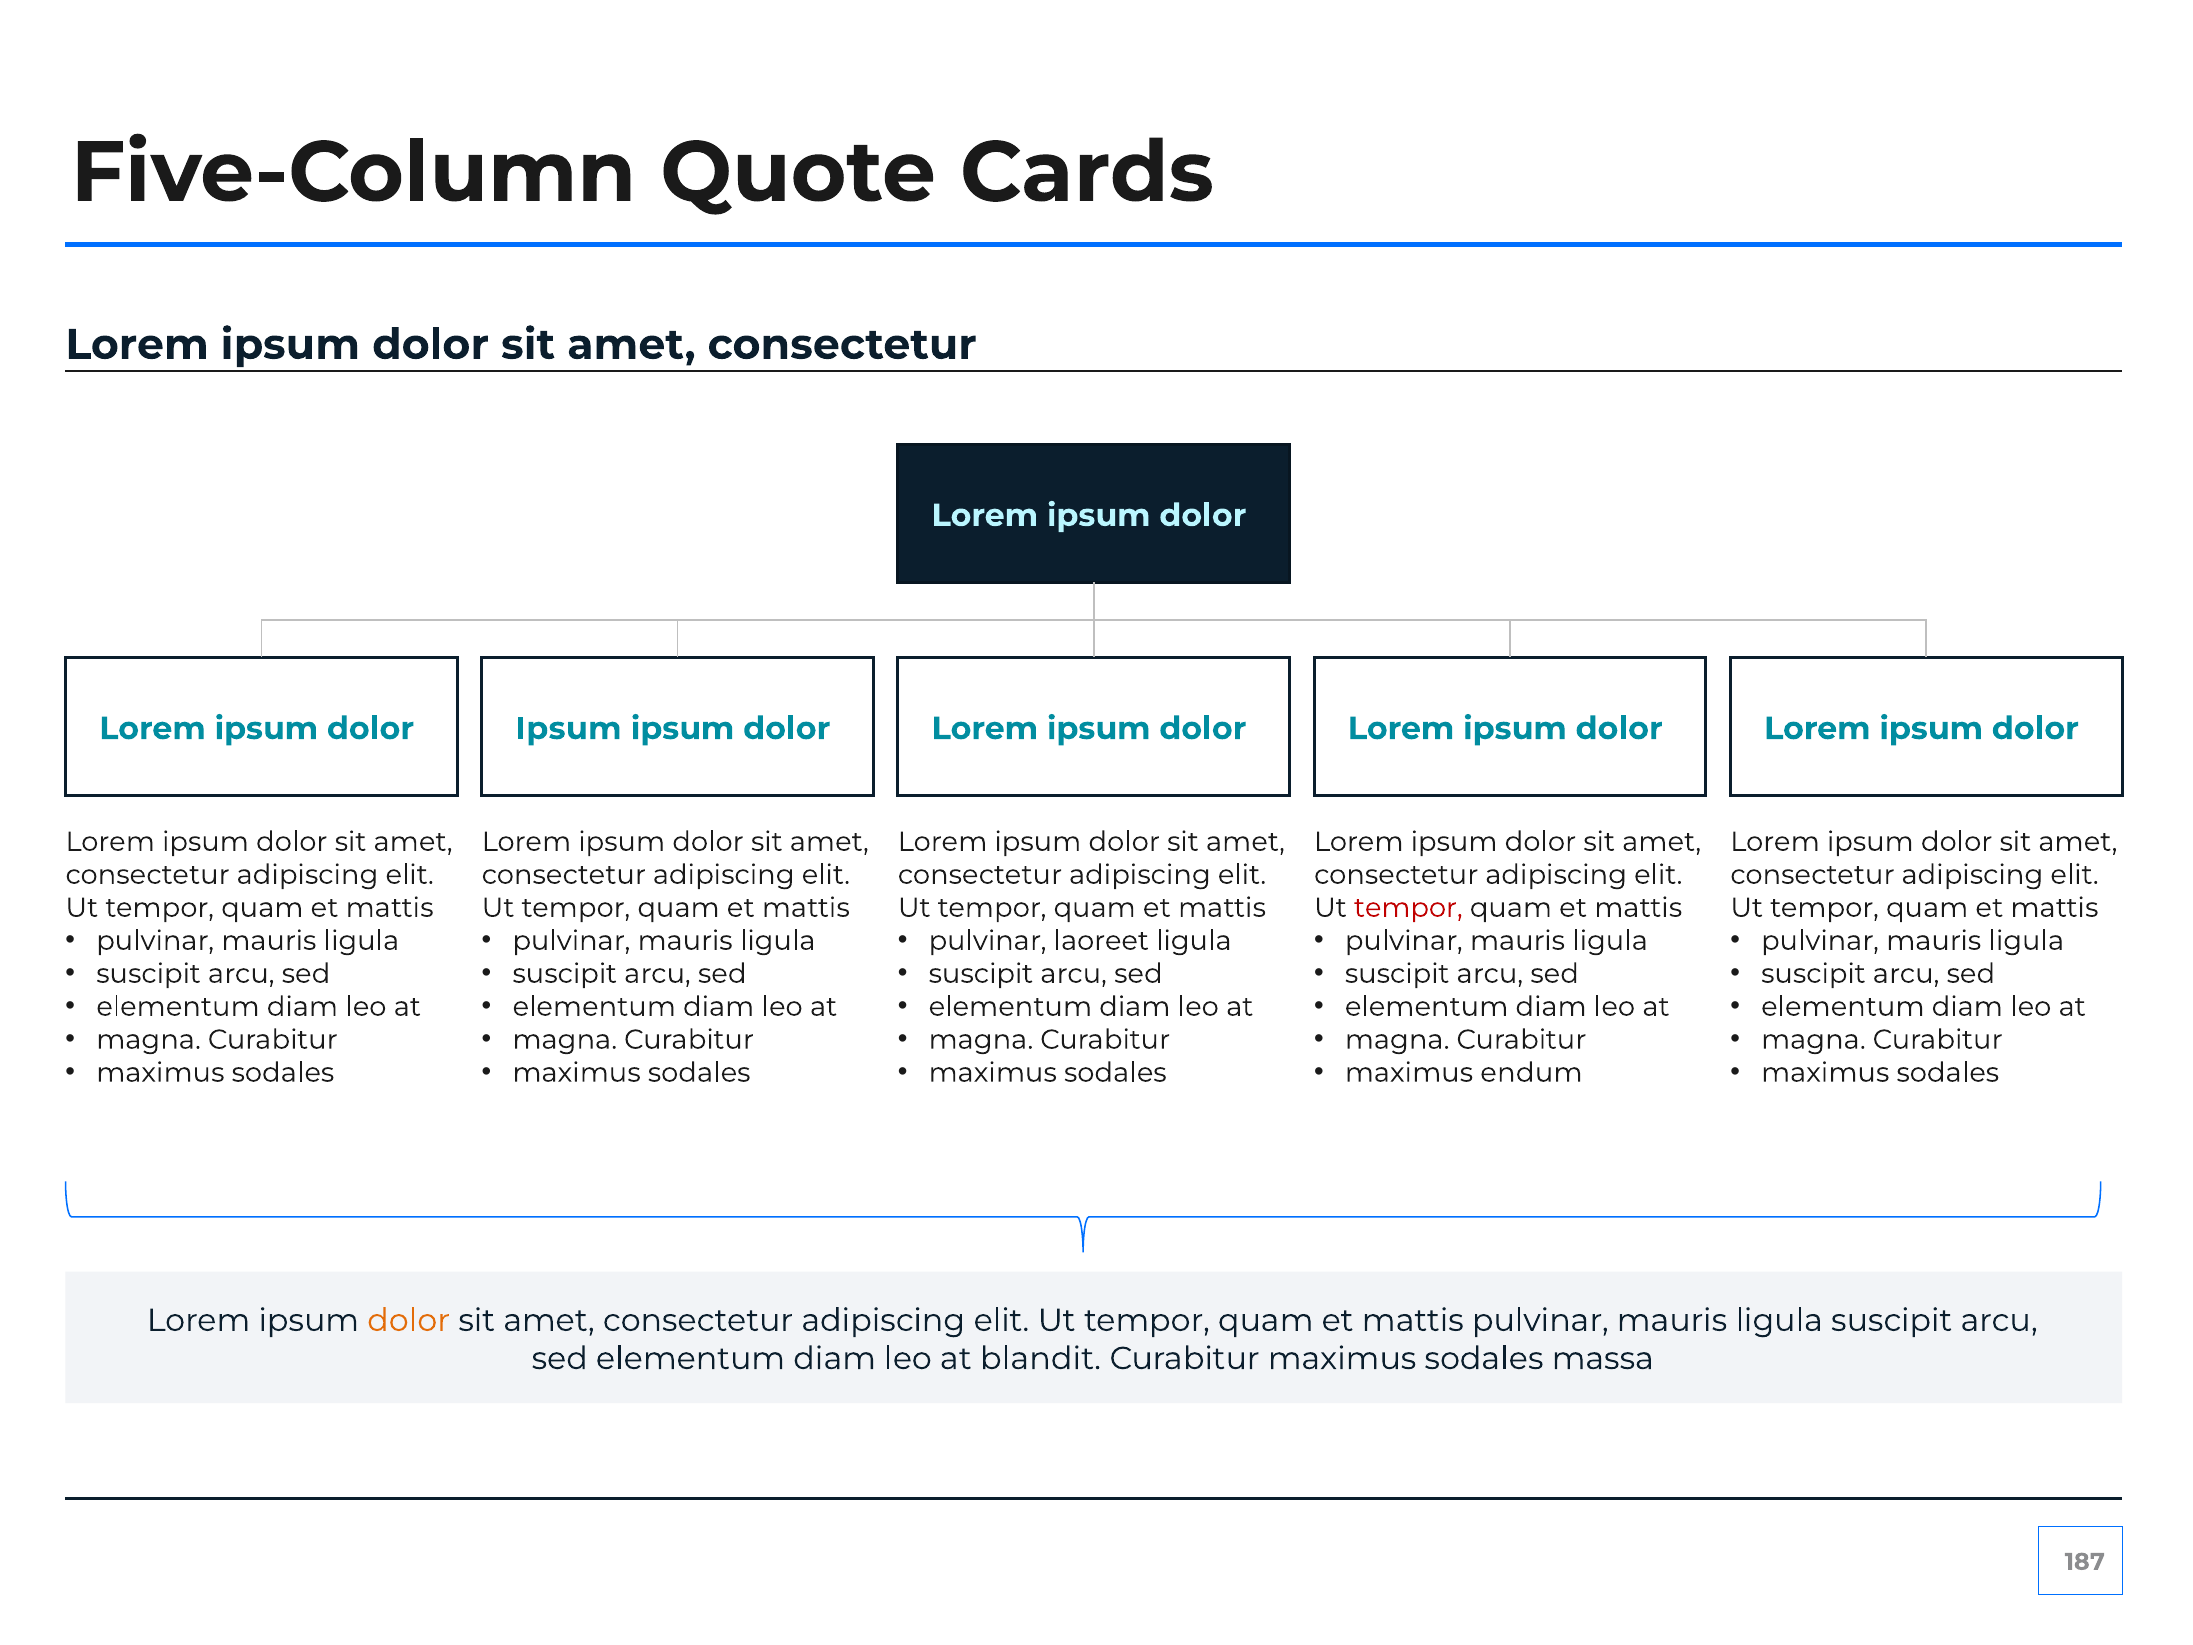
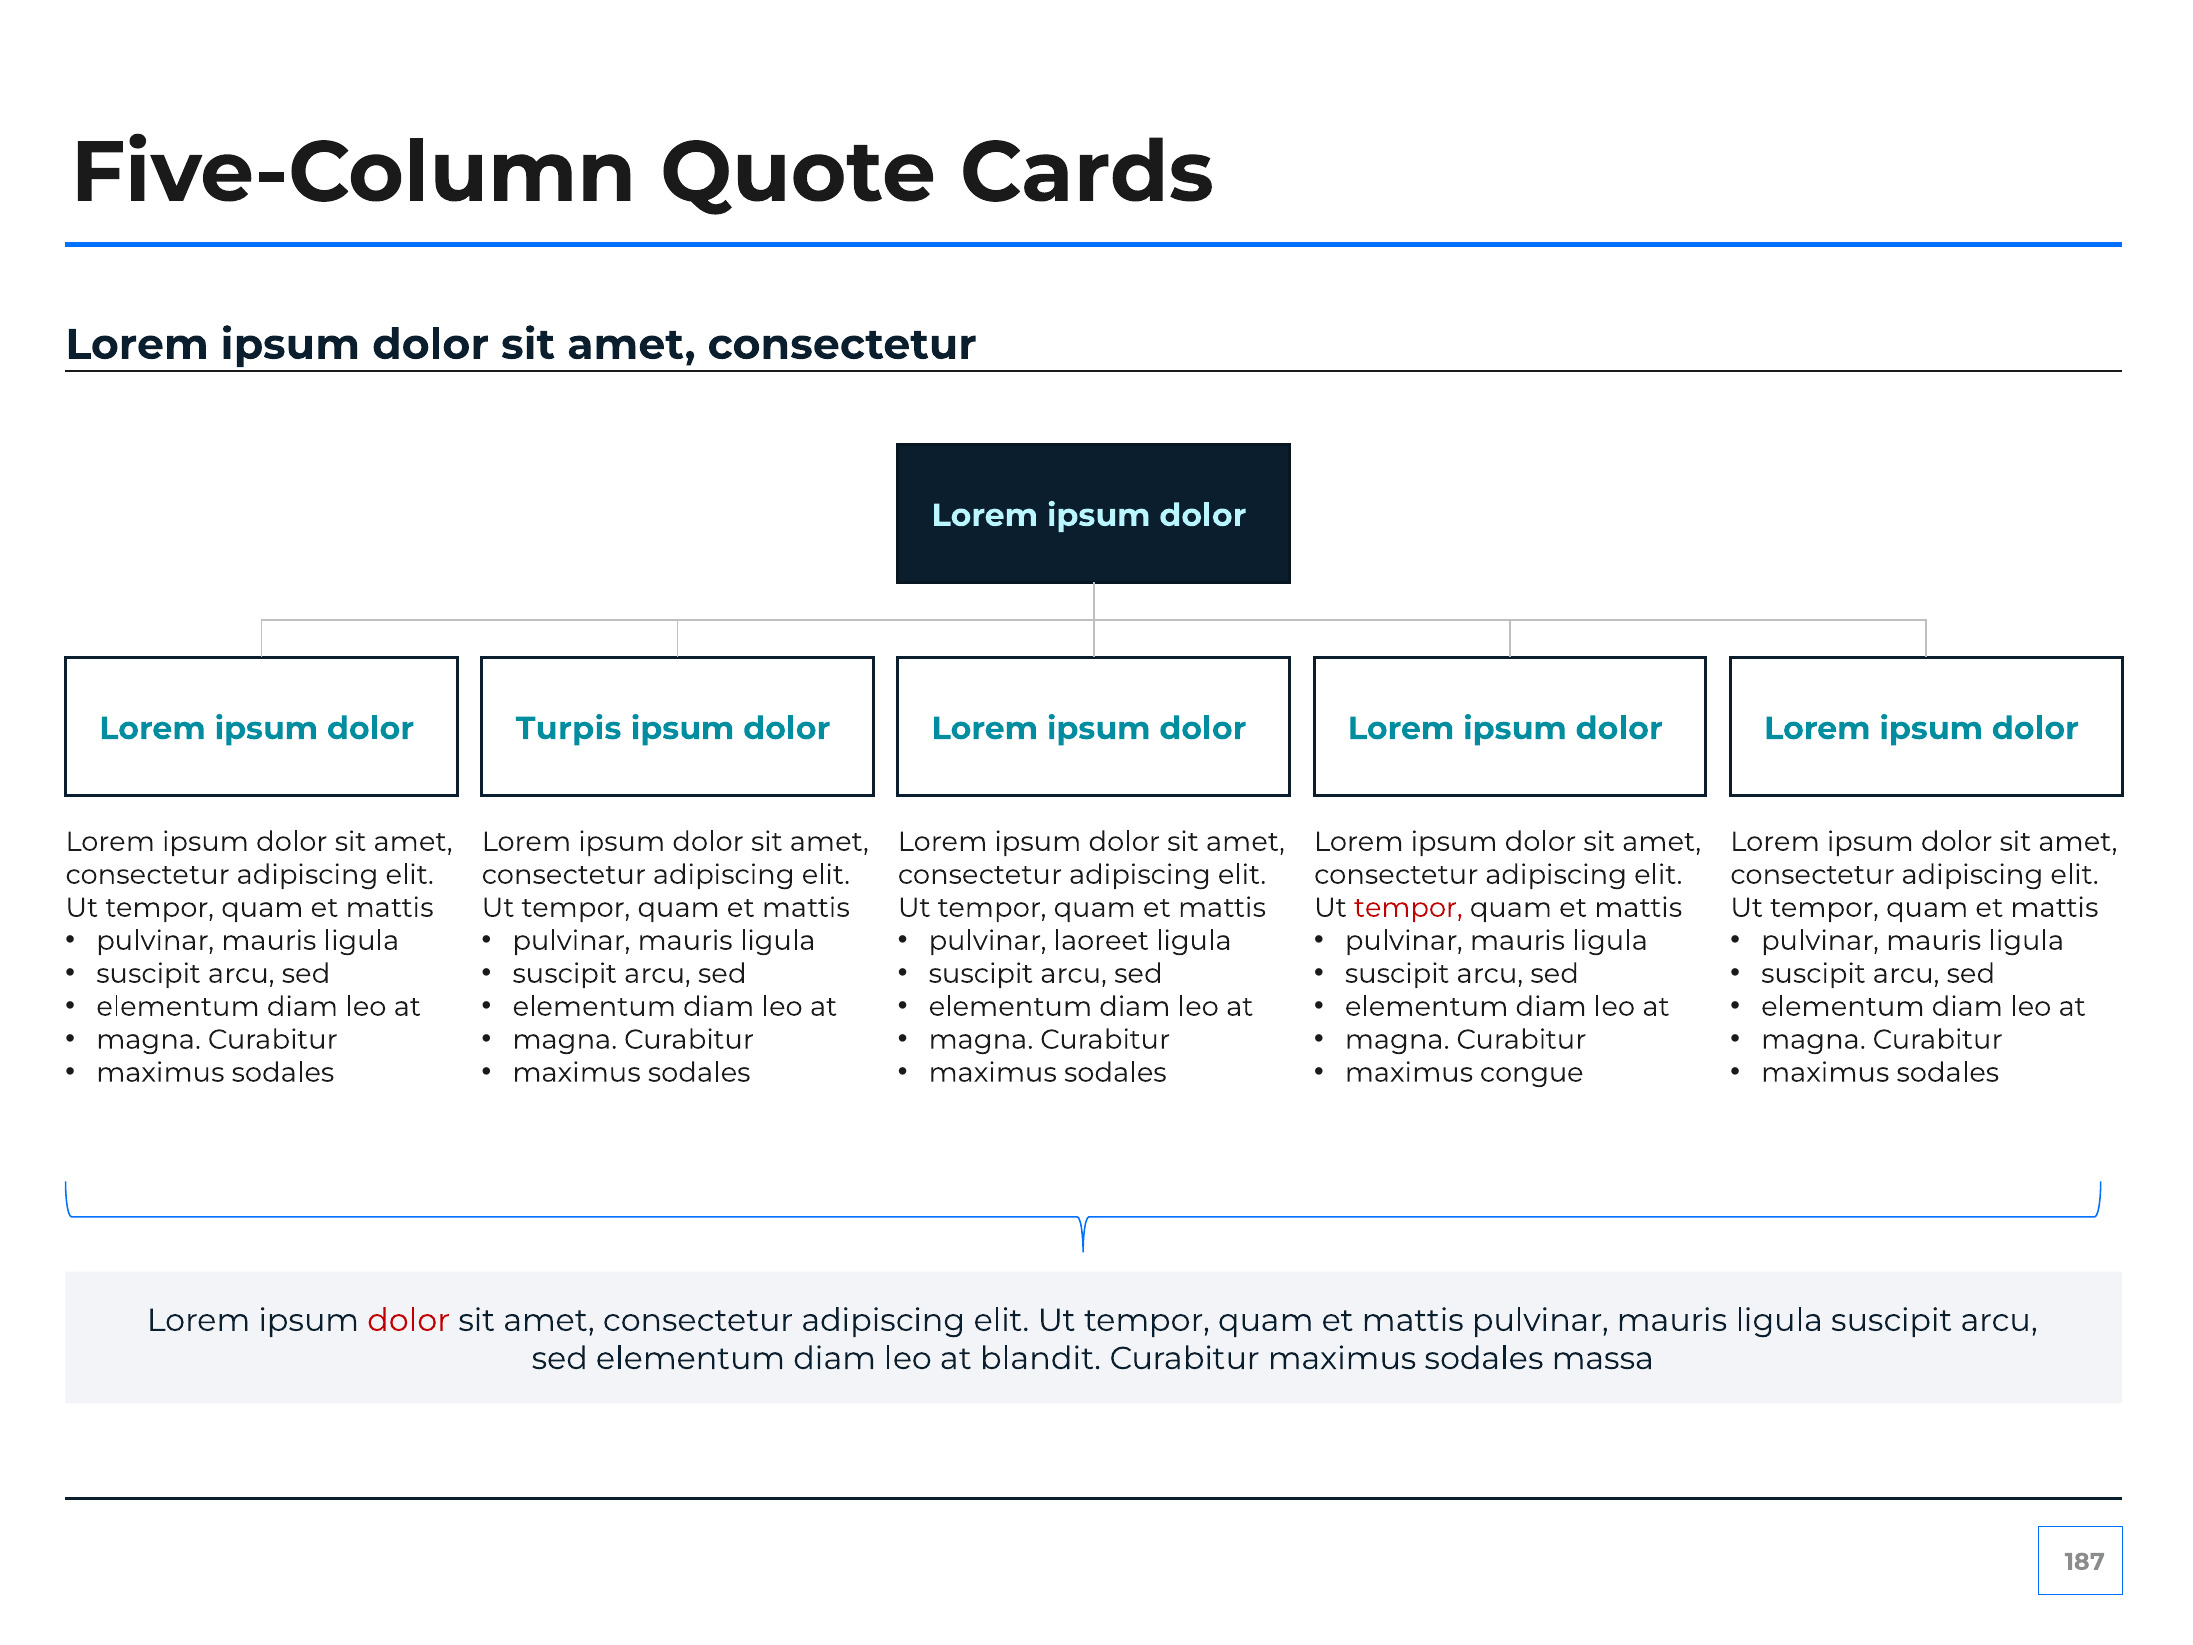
Ipsum: Ipsum -> Turpis (569, 728)
endum: endum -> congue (1532, 1073)
dolor colour: orange -> red (409, 1320)
